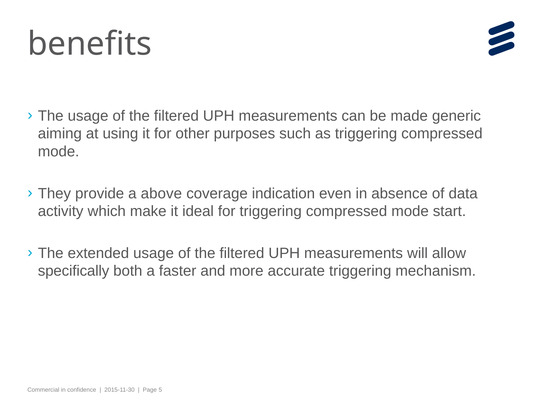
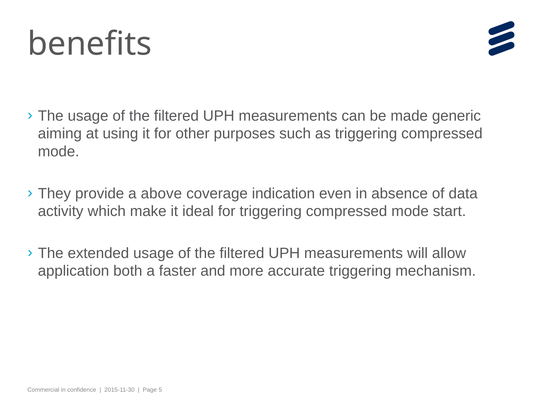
specifically: specifically -> application (74, 271)
